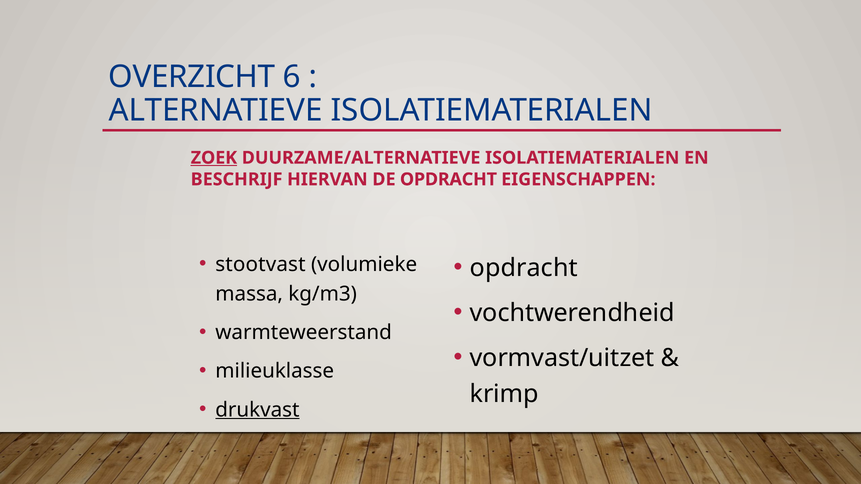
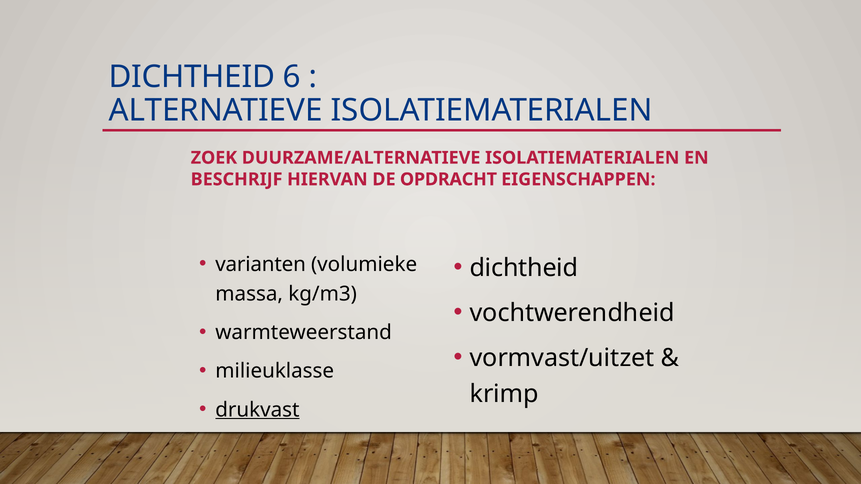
OVERZICHT: OVERZICHT -> DICHTHEID (192, 77)
ZOEK underline: present -> none (214, 158)
stootvast: stootvast -> varianten (261, 264)
opdracht: opdracht -> dichtheid (524, 268)
